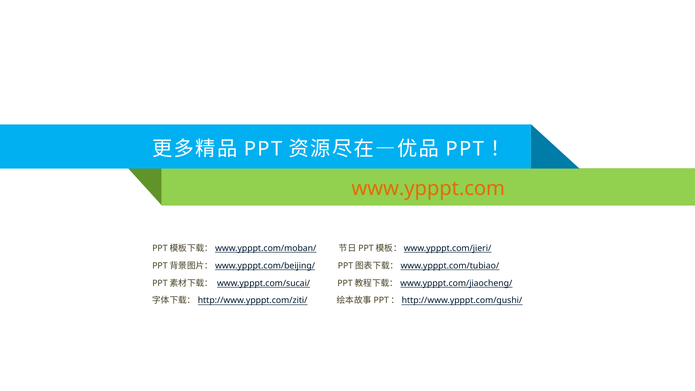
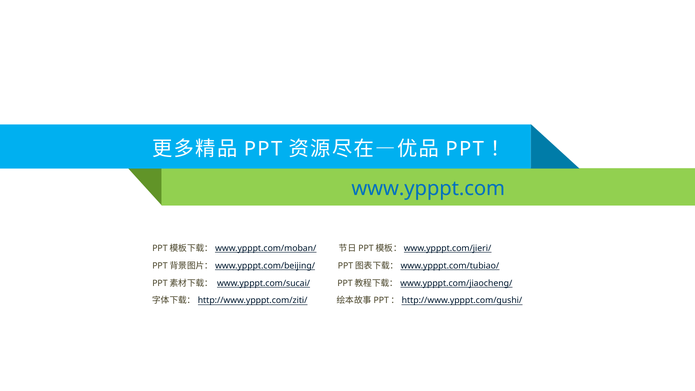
www.ypppt.com colour: orange -> blue (428, 188)
